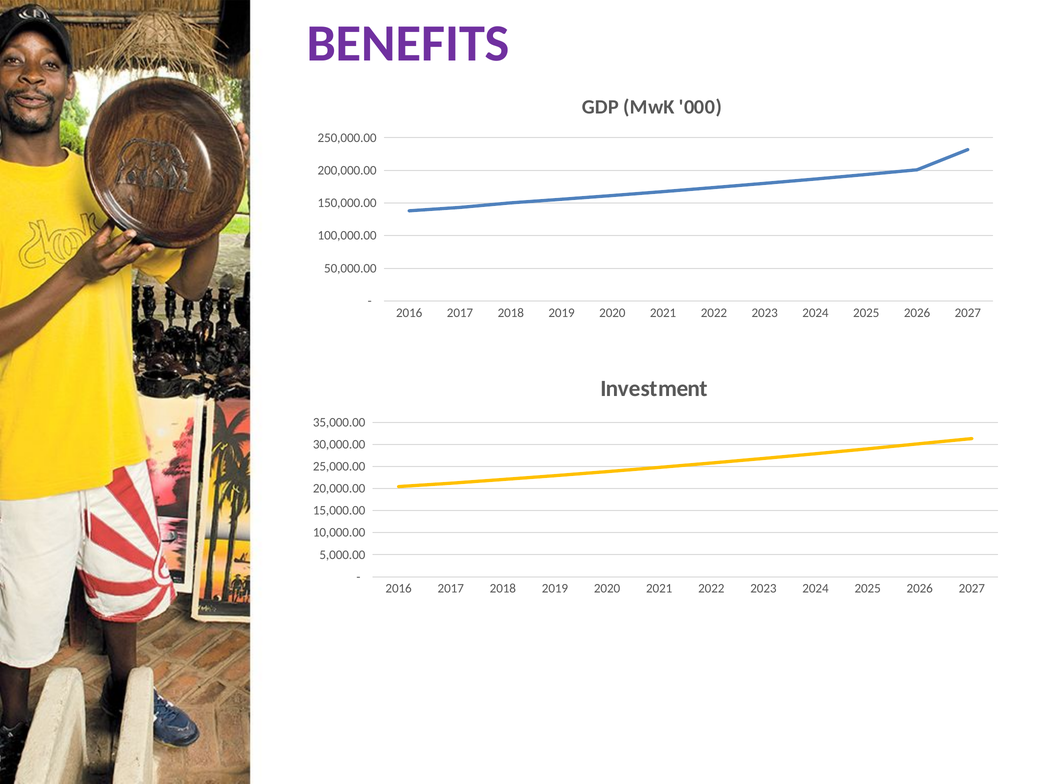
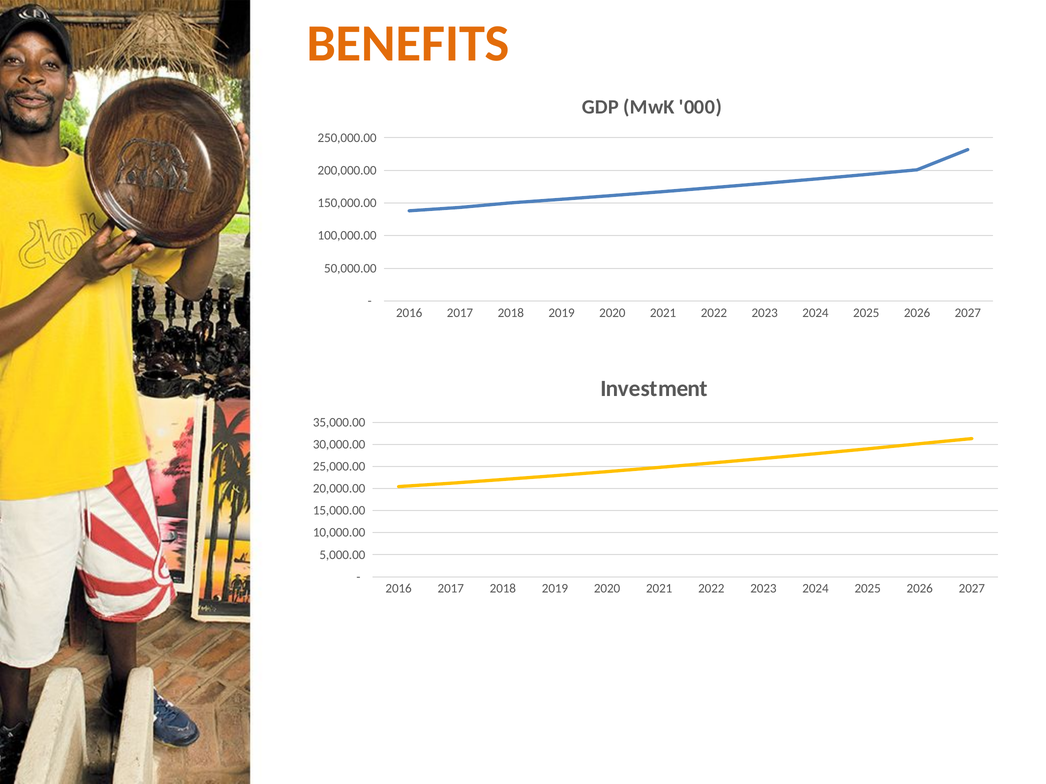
BENEFITS colour: purple -> orange (408, 44)
